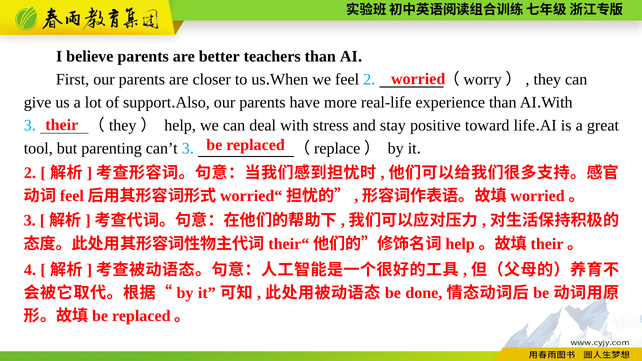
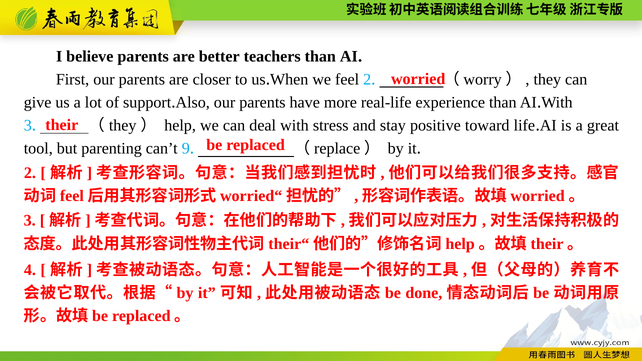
can’t 3: 3 -> 9 (186, 149)
